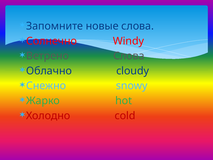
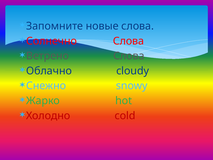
Солнечно Windy: Windy -> Слова (128, 41)
